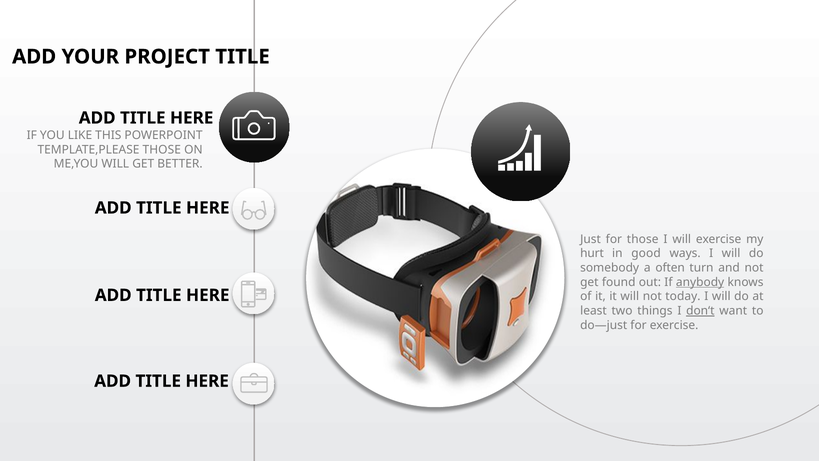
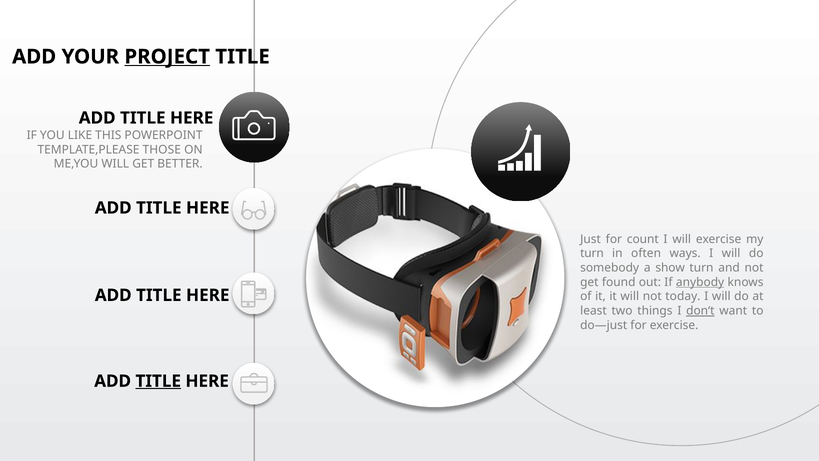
PROJECT underline: none -> present (167, 57)
for those: those -> count (643, 239)
hurt: hurt -> turn (592, 253)
good: good -> often (646, 253)
often: often -> show (670, 268)
TITLE underline: none -> present (158, 381)
